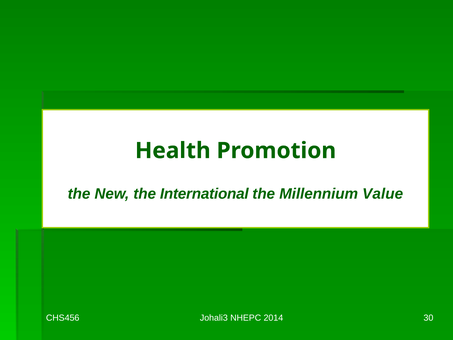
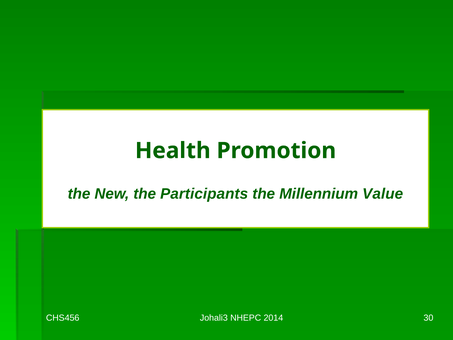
International: International -> Participants (204, 194)
